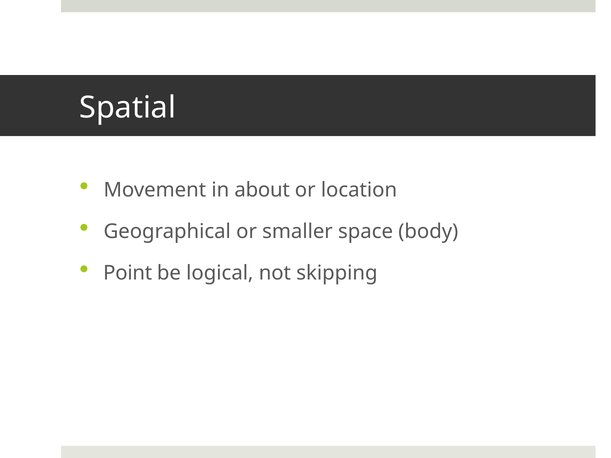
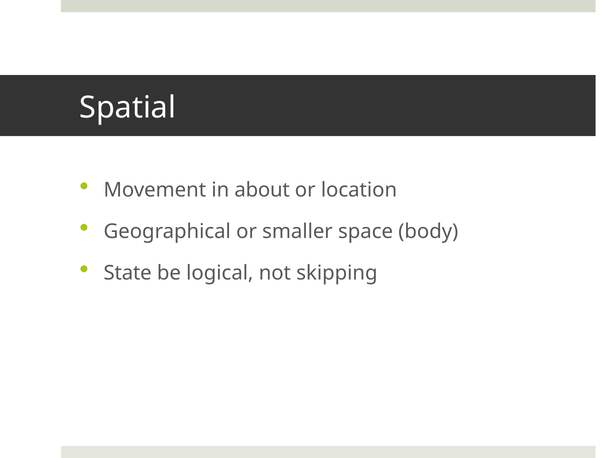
Point: Point -> State (128, 273)
